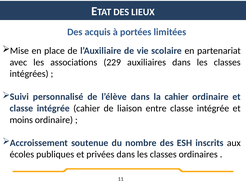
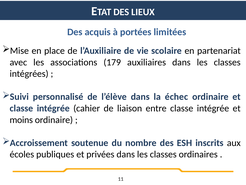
229: 229 -> 179 (112, 62)
la cahier: cahier -> échec (176, 97)
